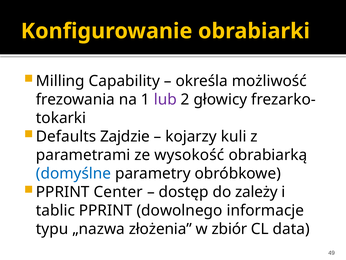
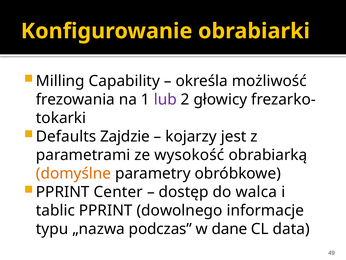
kuli: kuli -> jest (234, 136)
domyślne colour: blue -> orange (74, 173)
zależy: zależy -> walca (256, 192)
złożenia: złożenia -> podczas (160, 229)
zbiór: zbiór -> dane (229, 229)
